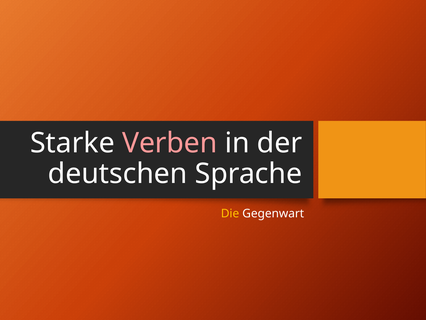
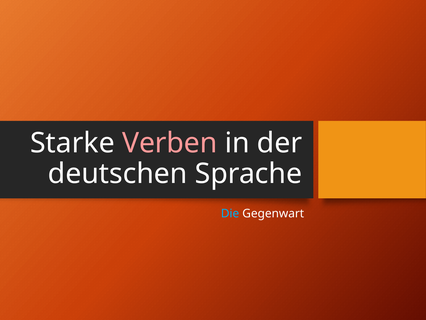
Die colour: yellow -> light blue (230, 213)
